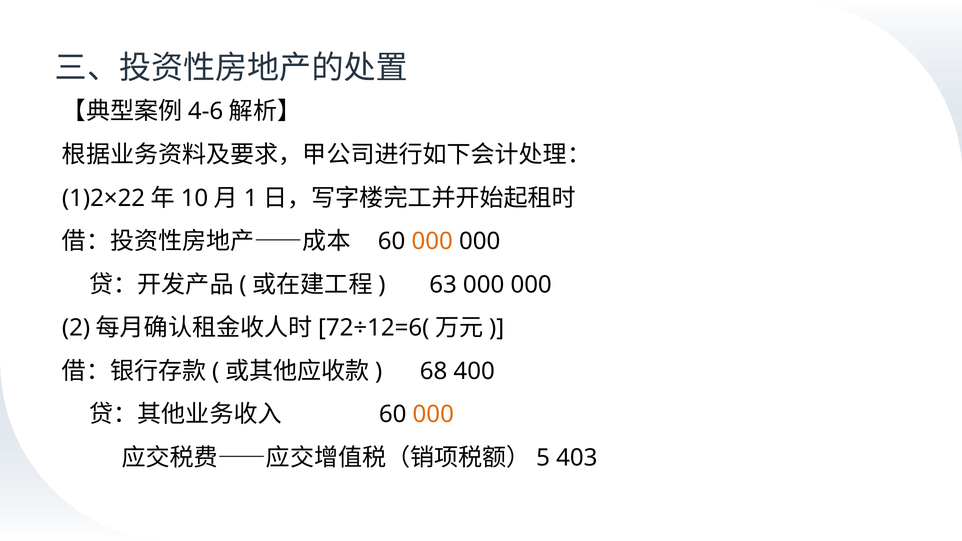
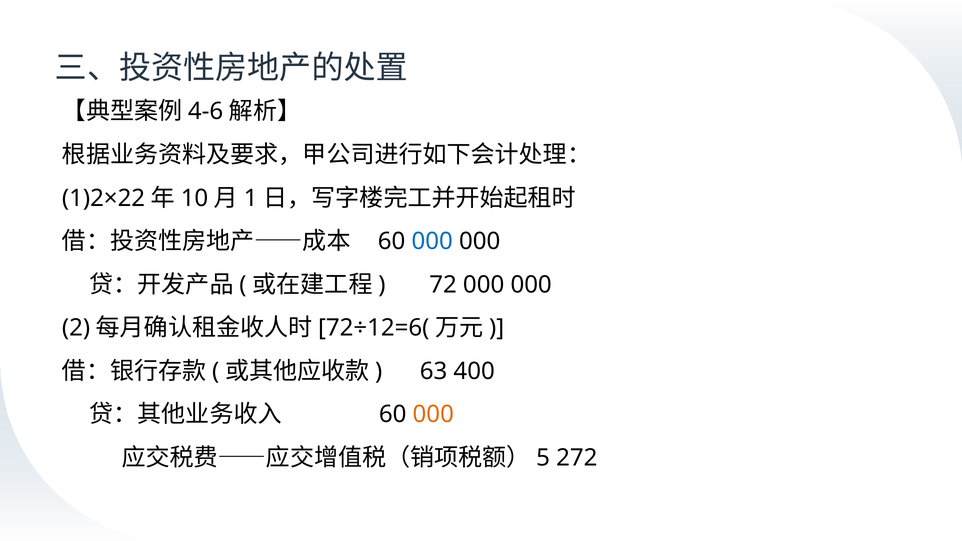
000 colour: orange -> blue (432, 241)
63: 63 -> 72 (443, 285)
68: 68 -> 63 (434, 371)
403: 403 -> 272 (577, 458)
